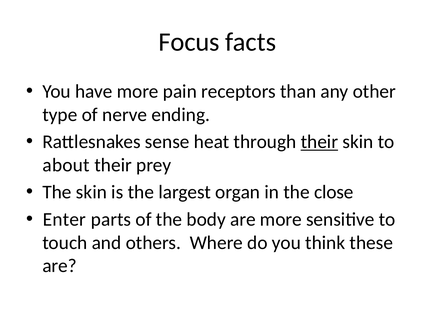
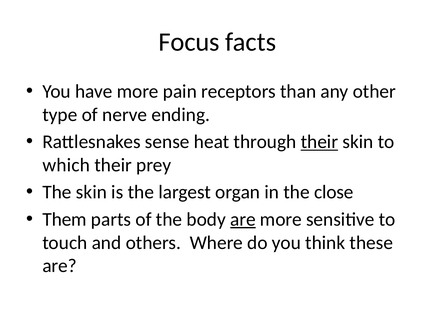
about: about -> which (66, 165)
Enter: Enter -> Them (65, 219)
are underline: none -> present (243, 219)
